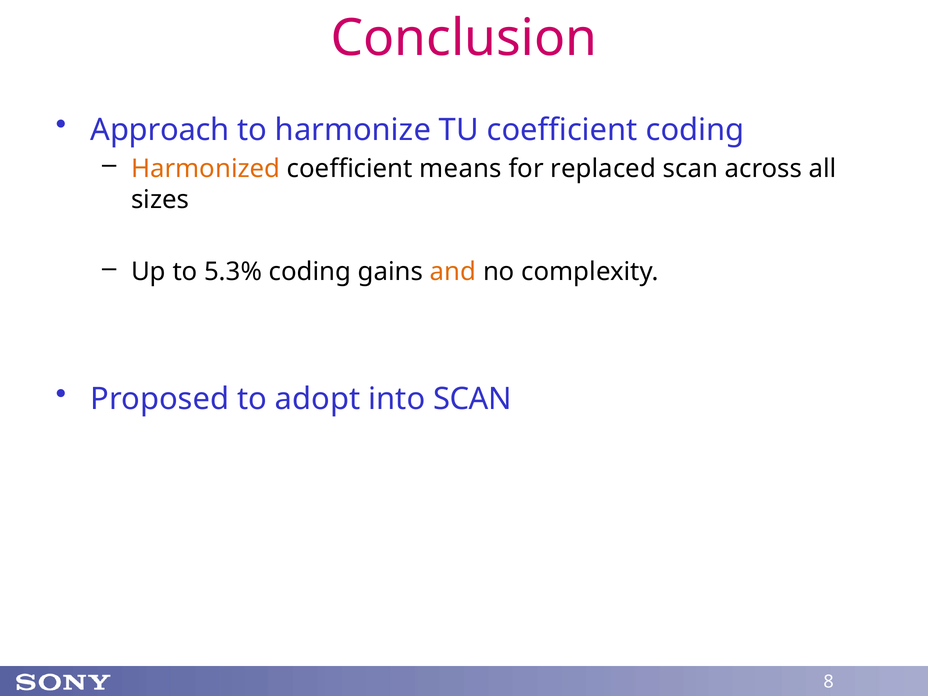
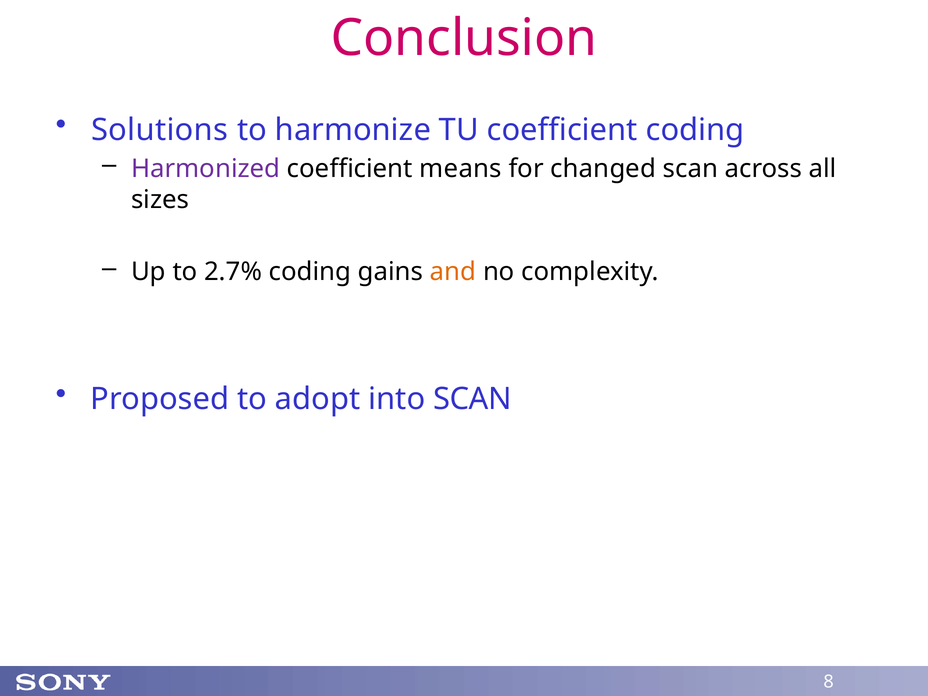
Approach: Approach -> Solutions (160, 130)
Harmonized colour: orange -> purple (206, 169)
replaced: replaced -> changed (603, 169)
5.3%: 5.3% -> 2.7% (233, 272)
